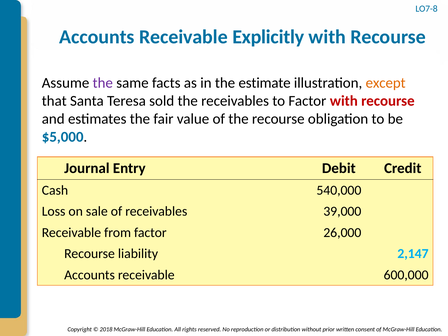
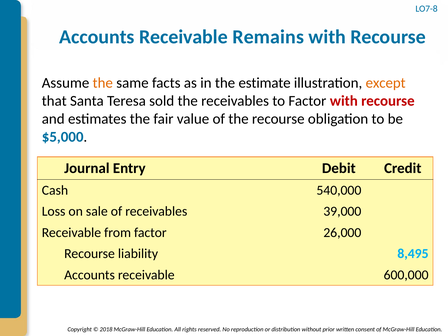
Explicitly: Explicitly -> Remains (268, 37)
the colour: purple -> orange (103, 83)
2,147: 2,147 -> 8,495 (413, 254)
